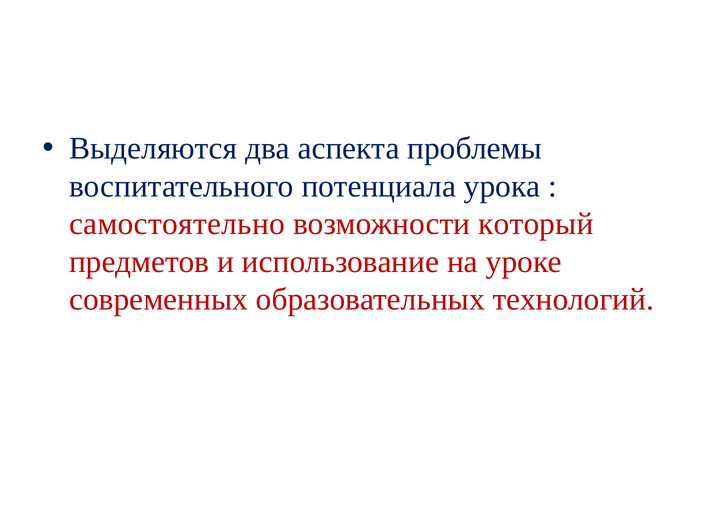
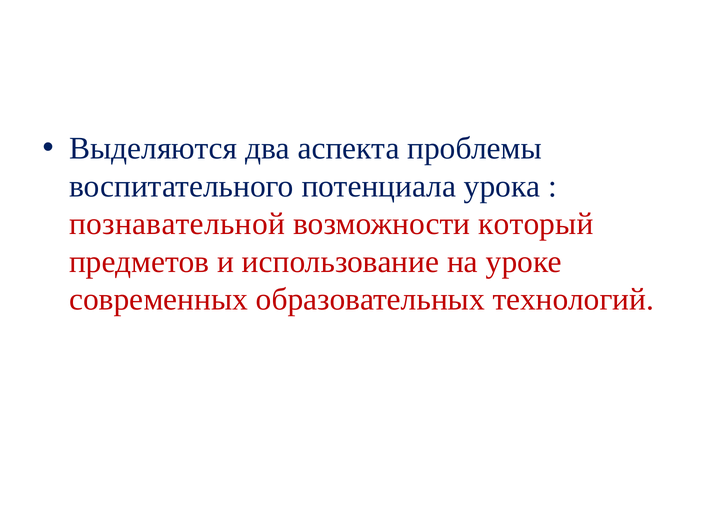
самостоятельно: самостоятельно -> познавательной (177, 224)
